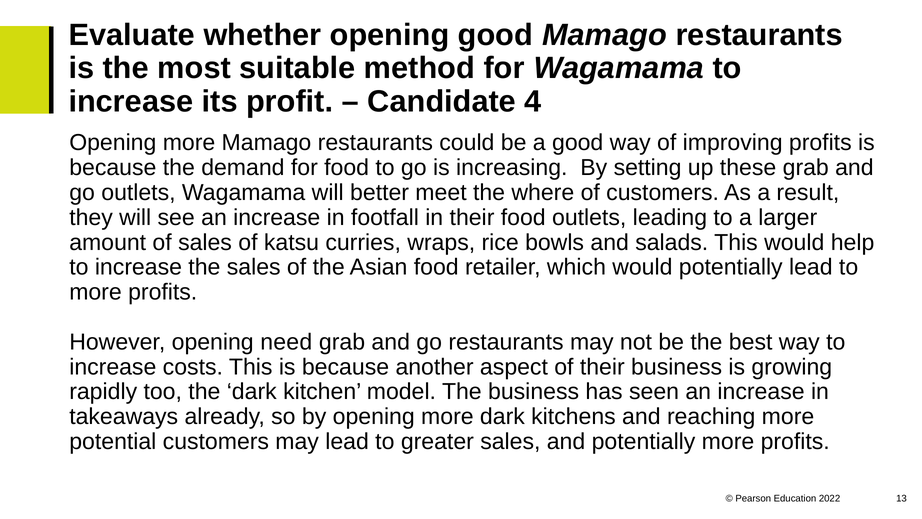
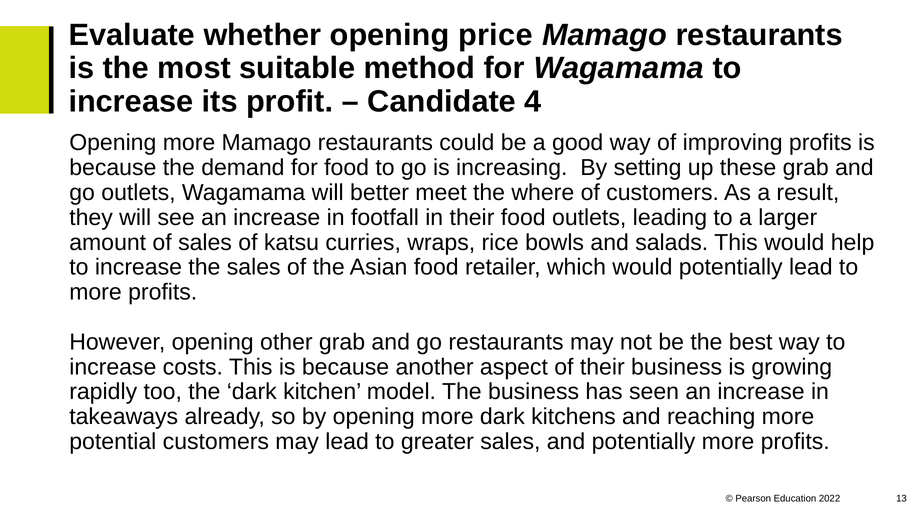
opening good: good -> price (495, 35)
need: need -> other (286, 342)
